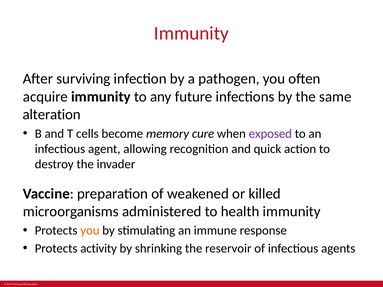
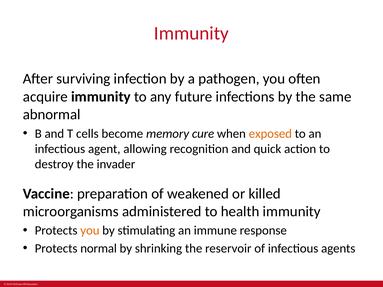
alteration: alteration -> abnormal (52, 115)
exposed colour: purple -> orange (270, 134)
activity: activity -> normal (99, 249)
